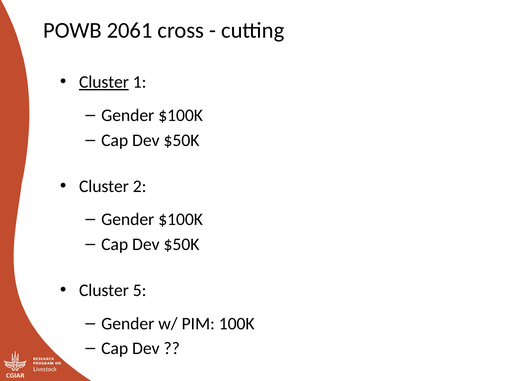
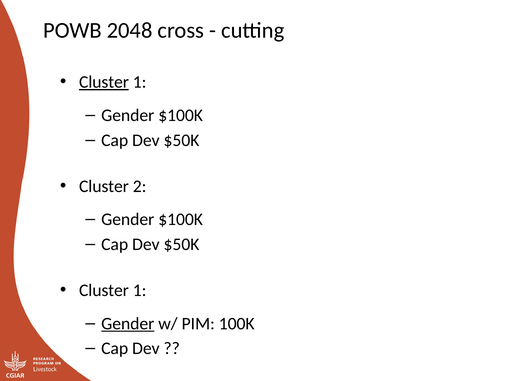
2061: 2061 -> 2048 (130, 30)
5: 5 -> 1 (140, 290)
Gender underline: none -> present (128, 323)
